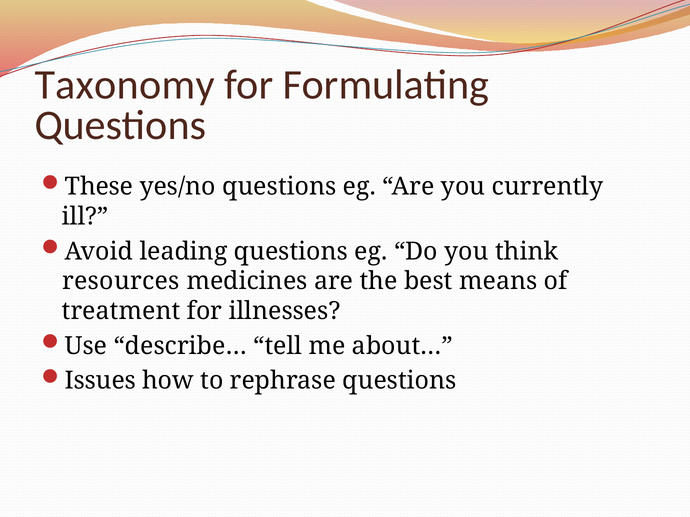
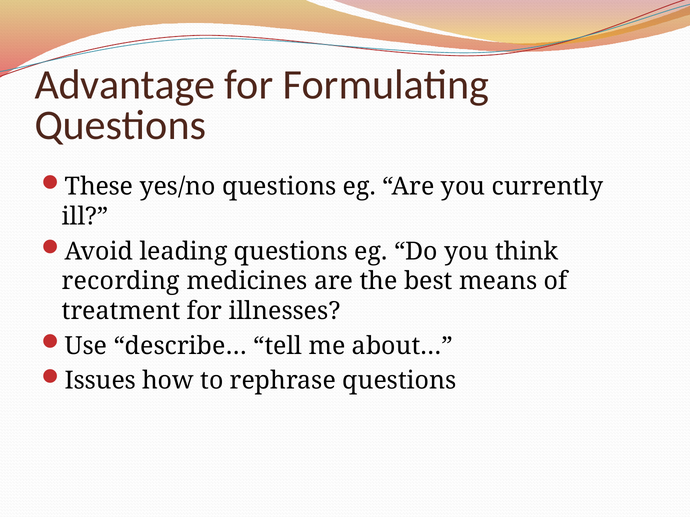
Taxonomy: Taxonomy -> Advantage (125, 85)
resources: resources -> recording (121, 281)
